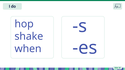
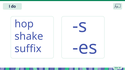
when: when -> suffix (28, 49)
